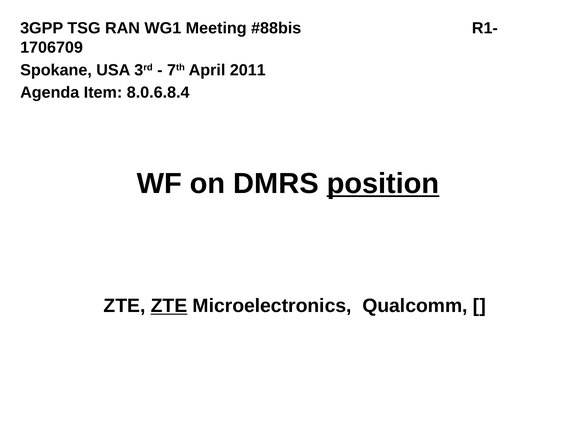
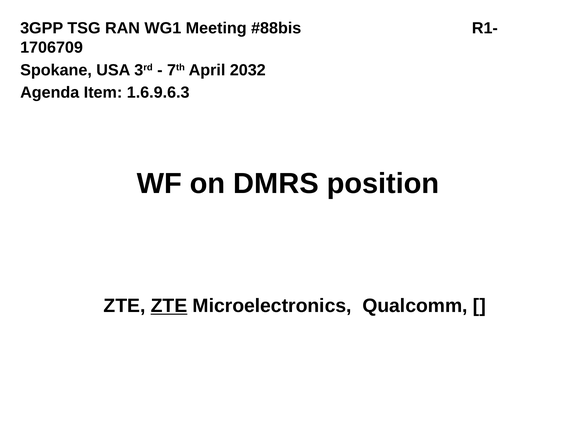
2011: 2011 -> 2032 (248, 70)
8.0.6.8.4: 8.0.6.8.4 -> 1.6.9.6.3 (158, 93)
position underline: present -> none (383, 184)
